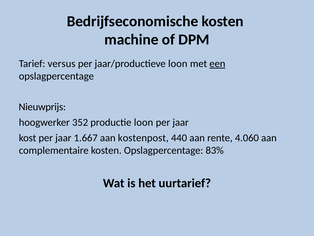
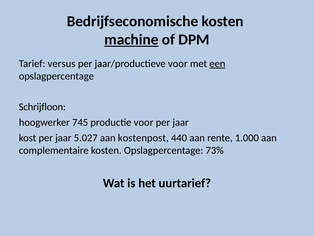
machine underline: none -> present (131, 40)
jaar/productieve loon: loon -> voor (178, 64)
Nieuwprijs: Nieuwprijs -> Schrijfloon (42, 107)
352: 352 -> 745 (80, 122)
productie loon: loon -> voor (144, 122)
1.667: 1.667 -> 5.027 (86, 138)
4.060: 4.060 -> 1.000 (247, 138)
83%: 83% -> 73% (215, 150)
